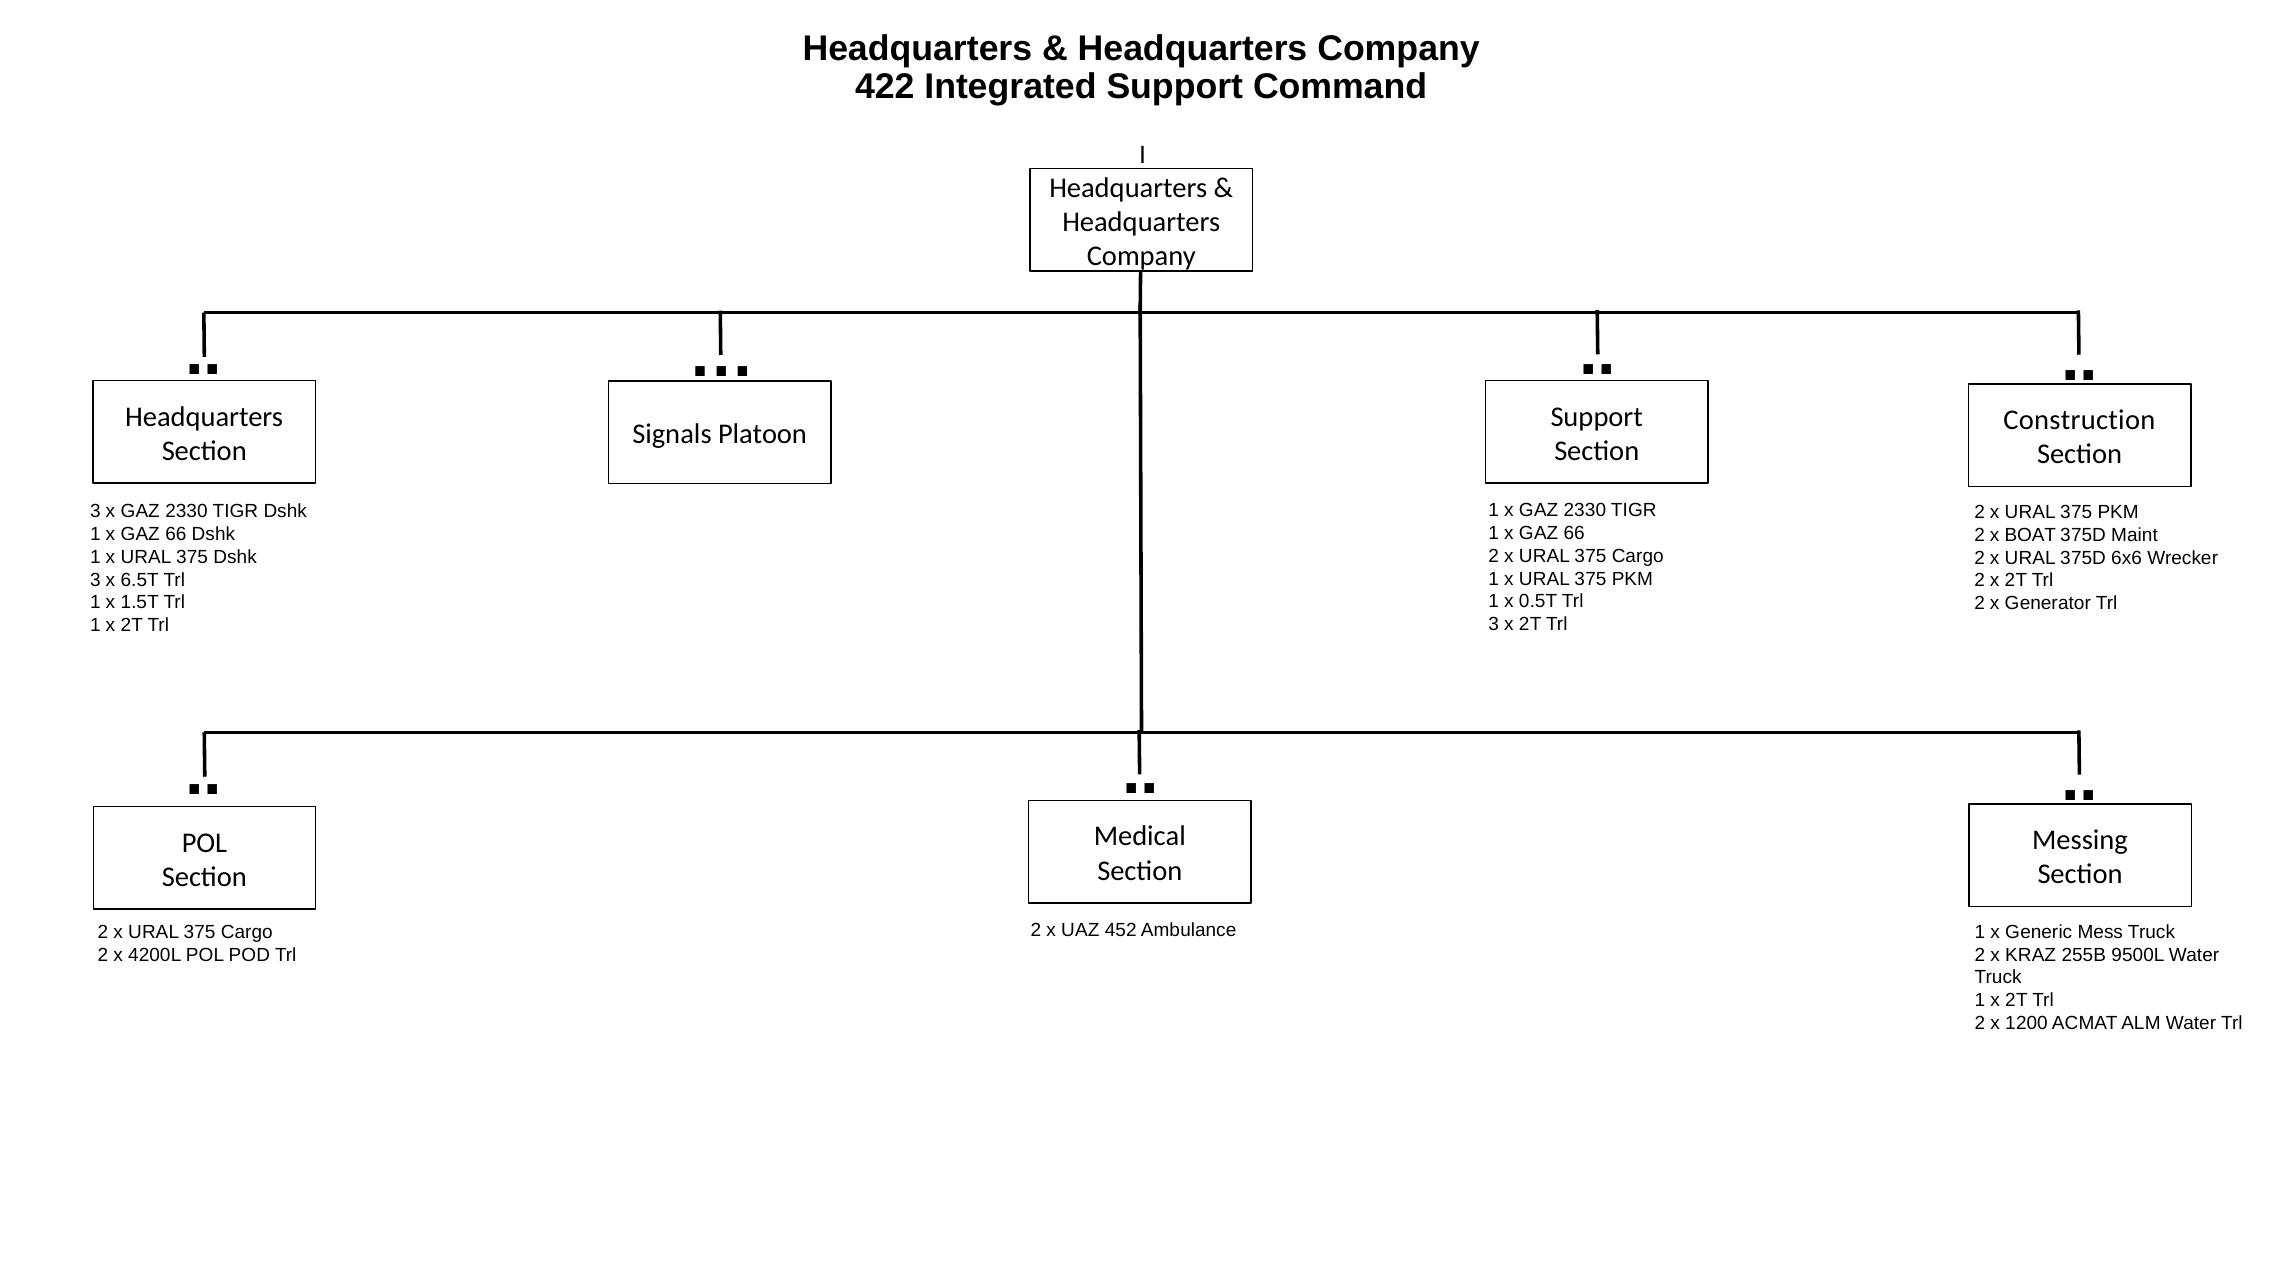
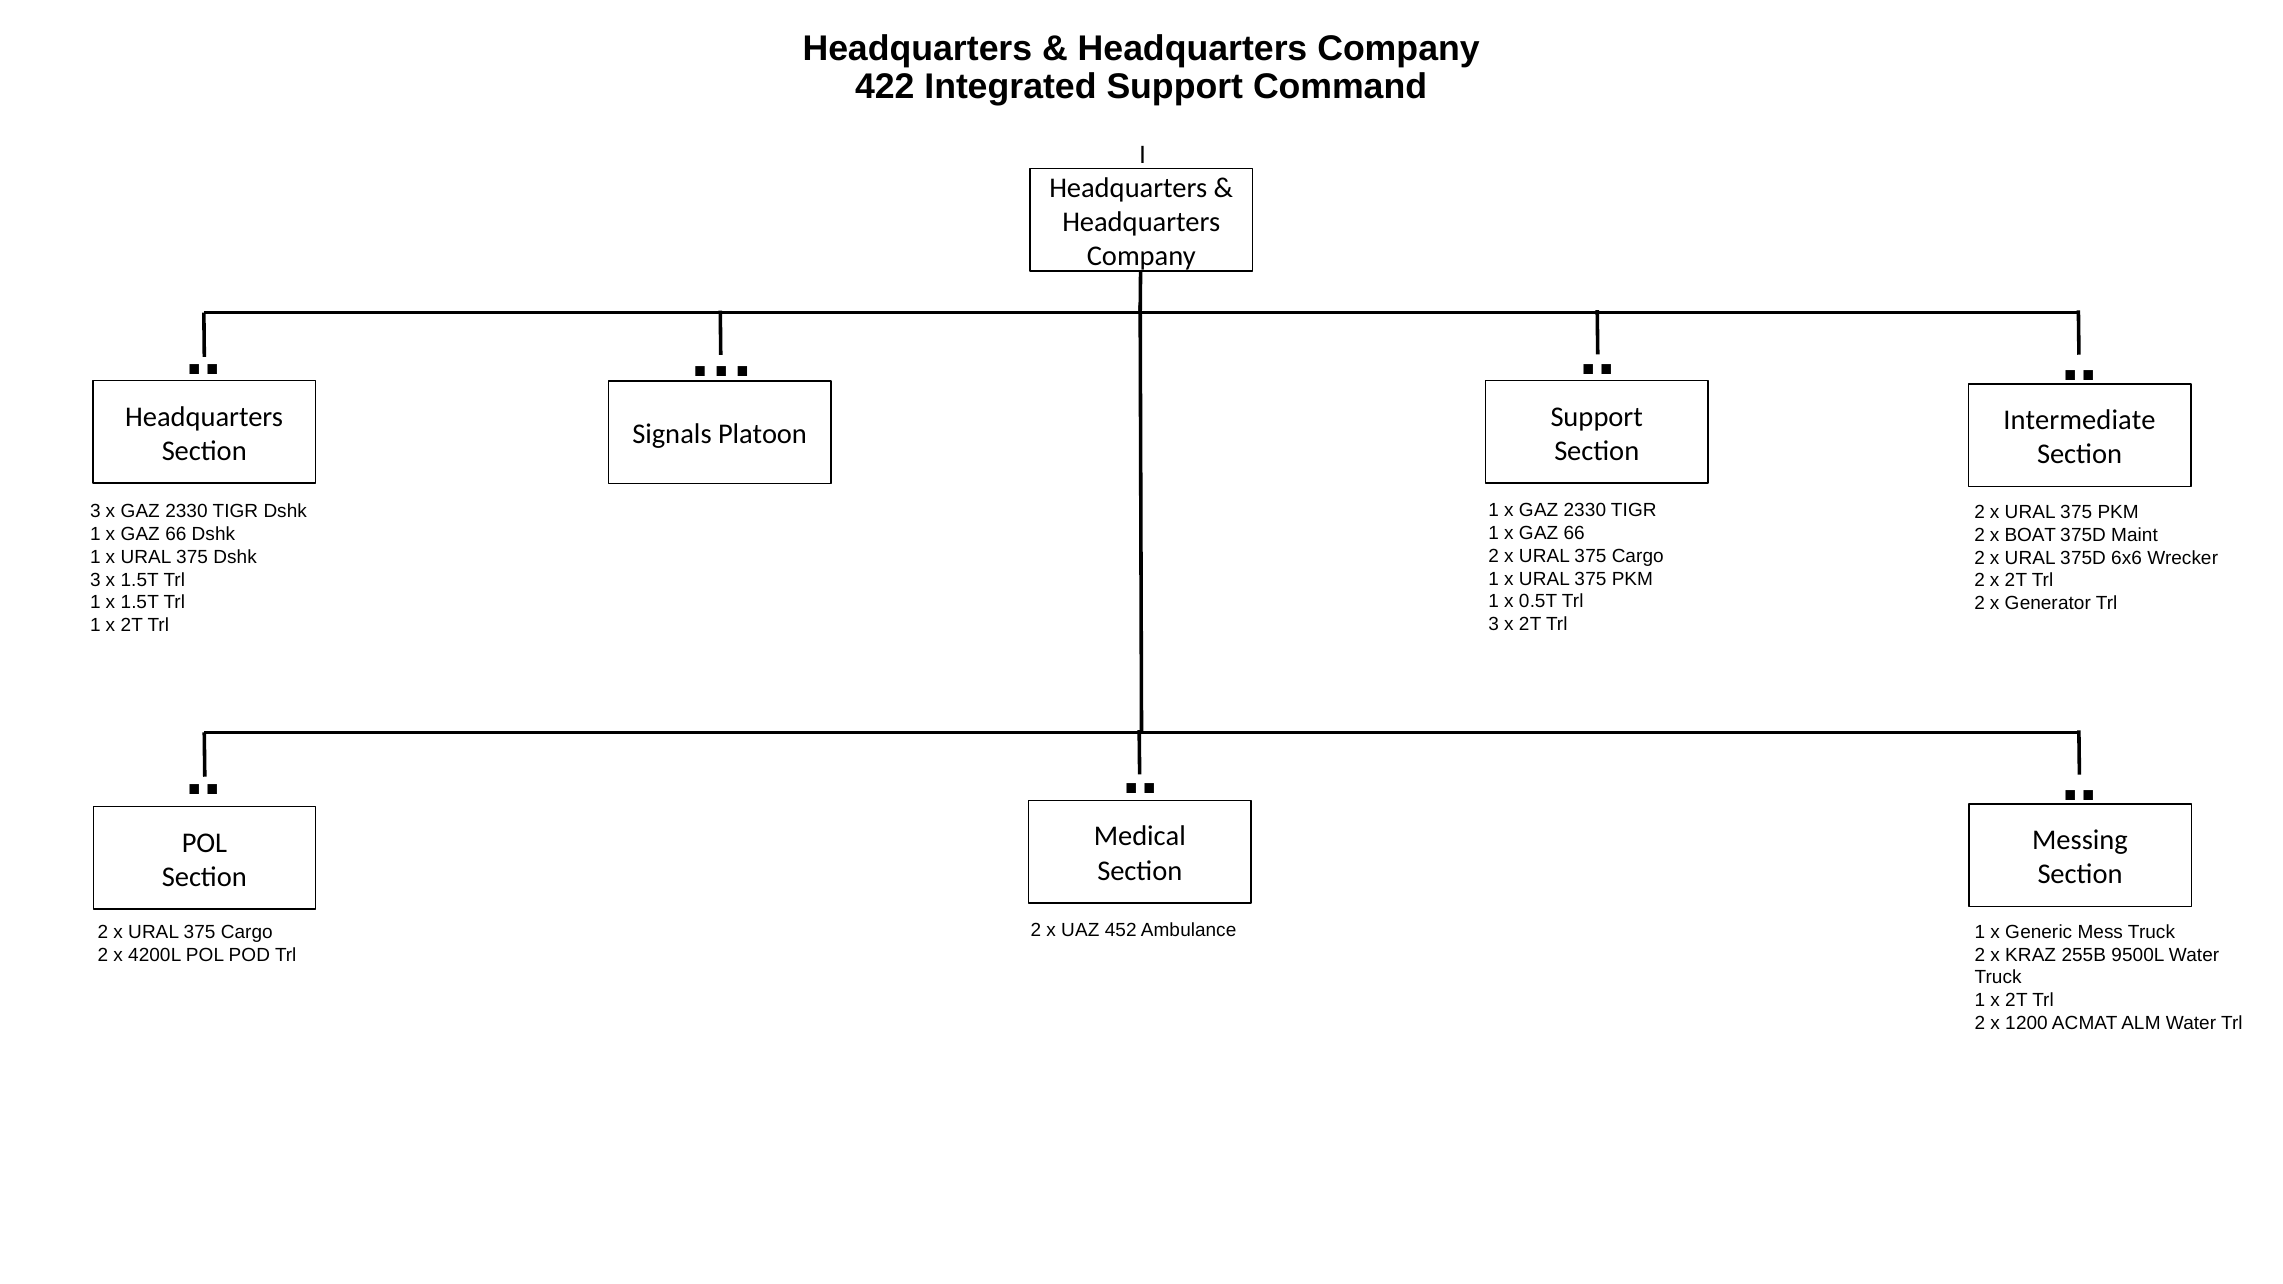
Construction: Construction -> Intermediate (2079, 420)
3 x 6.5T: 6.5T -> 1.5T (140, 580)
